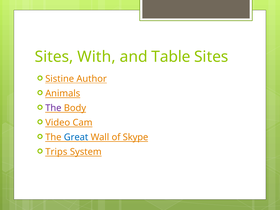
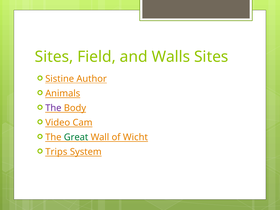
With: With -> Field (97, 57)
Table: Table -> Walls (171, 57)
Great colour: blue -> green (76, 137)
Skype: Skype -> Wicht (135, 137)
